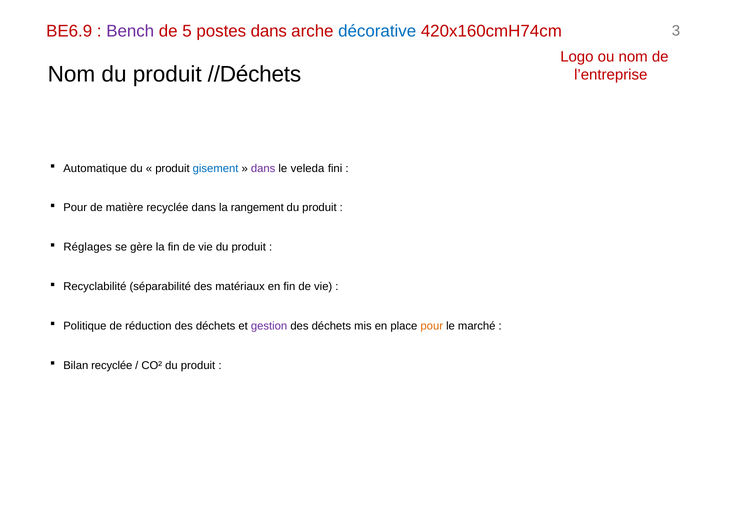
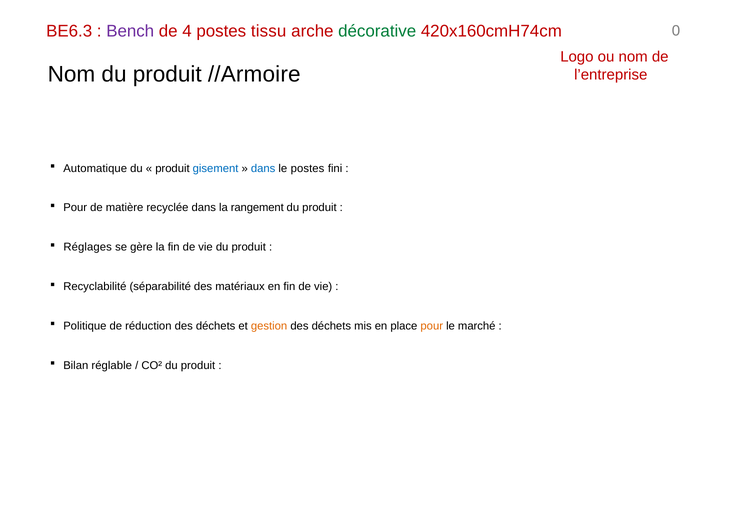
BE6.9: BE6.9 -> BE6.3 (69, 31)
5: 5 -> 4 (187, 31)
postes dans: dans -> tissu (269, 31)
décorative colour: blue -> green (377, 31)
3: 3 -> 0 (676, 31)
//Déchets: //Déchets -> //Armoire (254, 74)
dans colour: purple -> blue (263, 168)
le veleda: veleda -> postes (308, 168)
gestion colour: purple -> orange (269, 326)
Bilan recyclée: recyclée -> réglable (112, 366)
